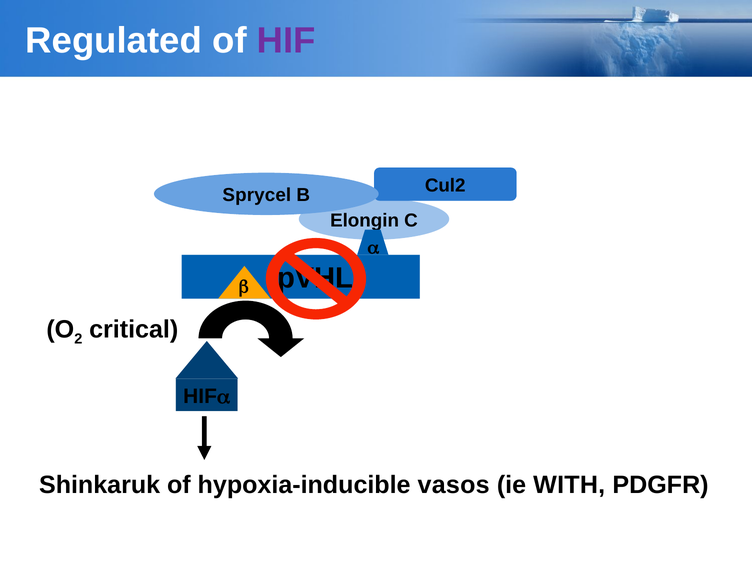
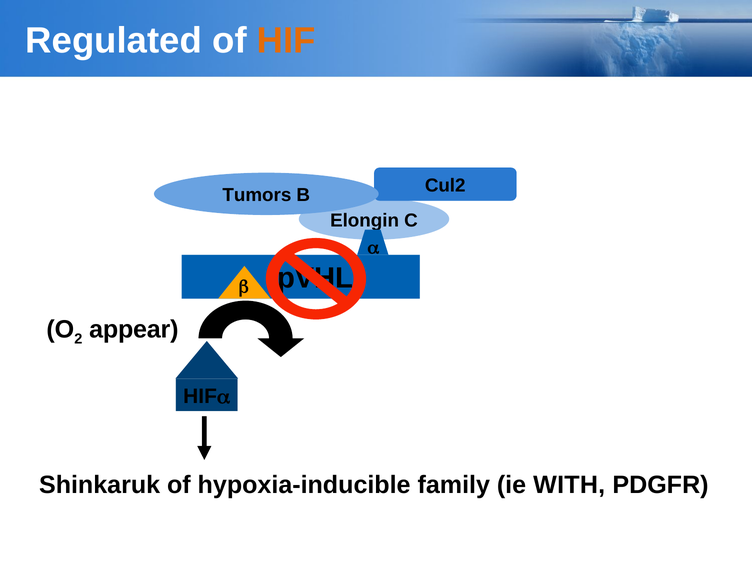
HIF colour: purple -> orange (286, 40)
Sprycel: Sprycel -> Tumors (257, 195)
critical: critical -> appear (134, 329)
vasos: vasos -> family (454, 485)
